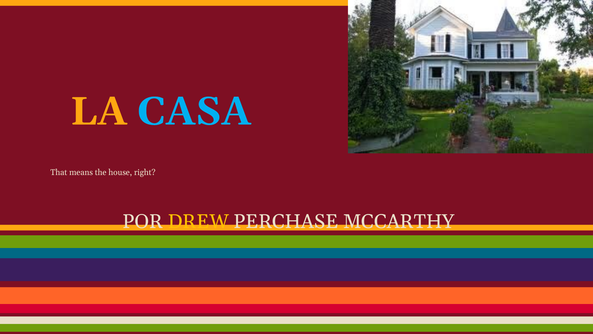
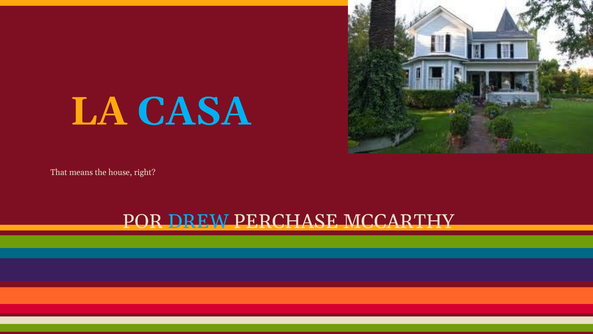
DREW colour: yellow -> light blue (198, 221)
